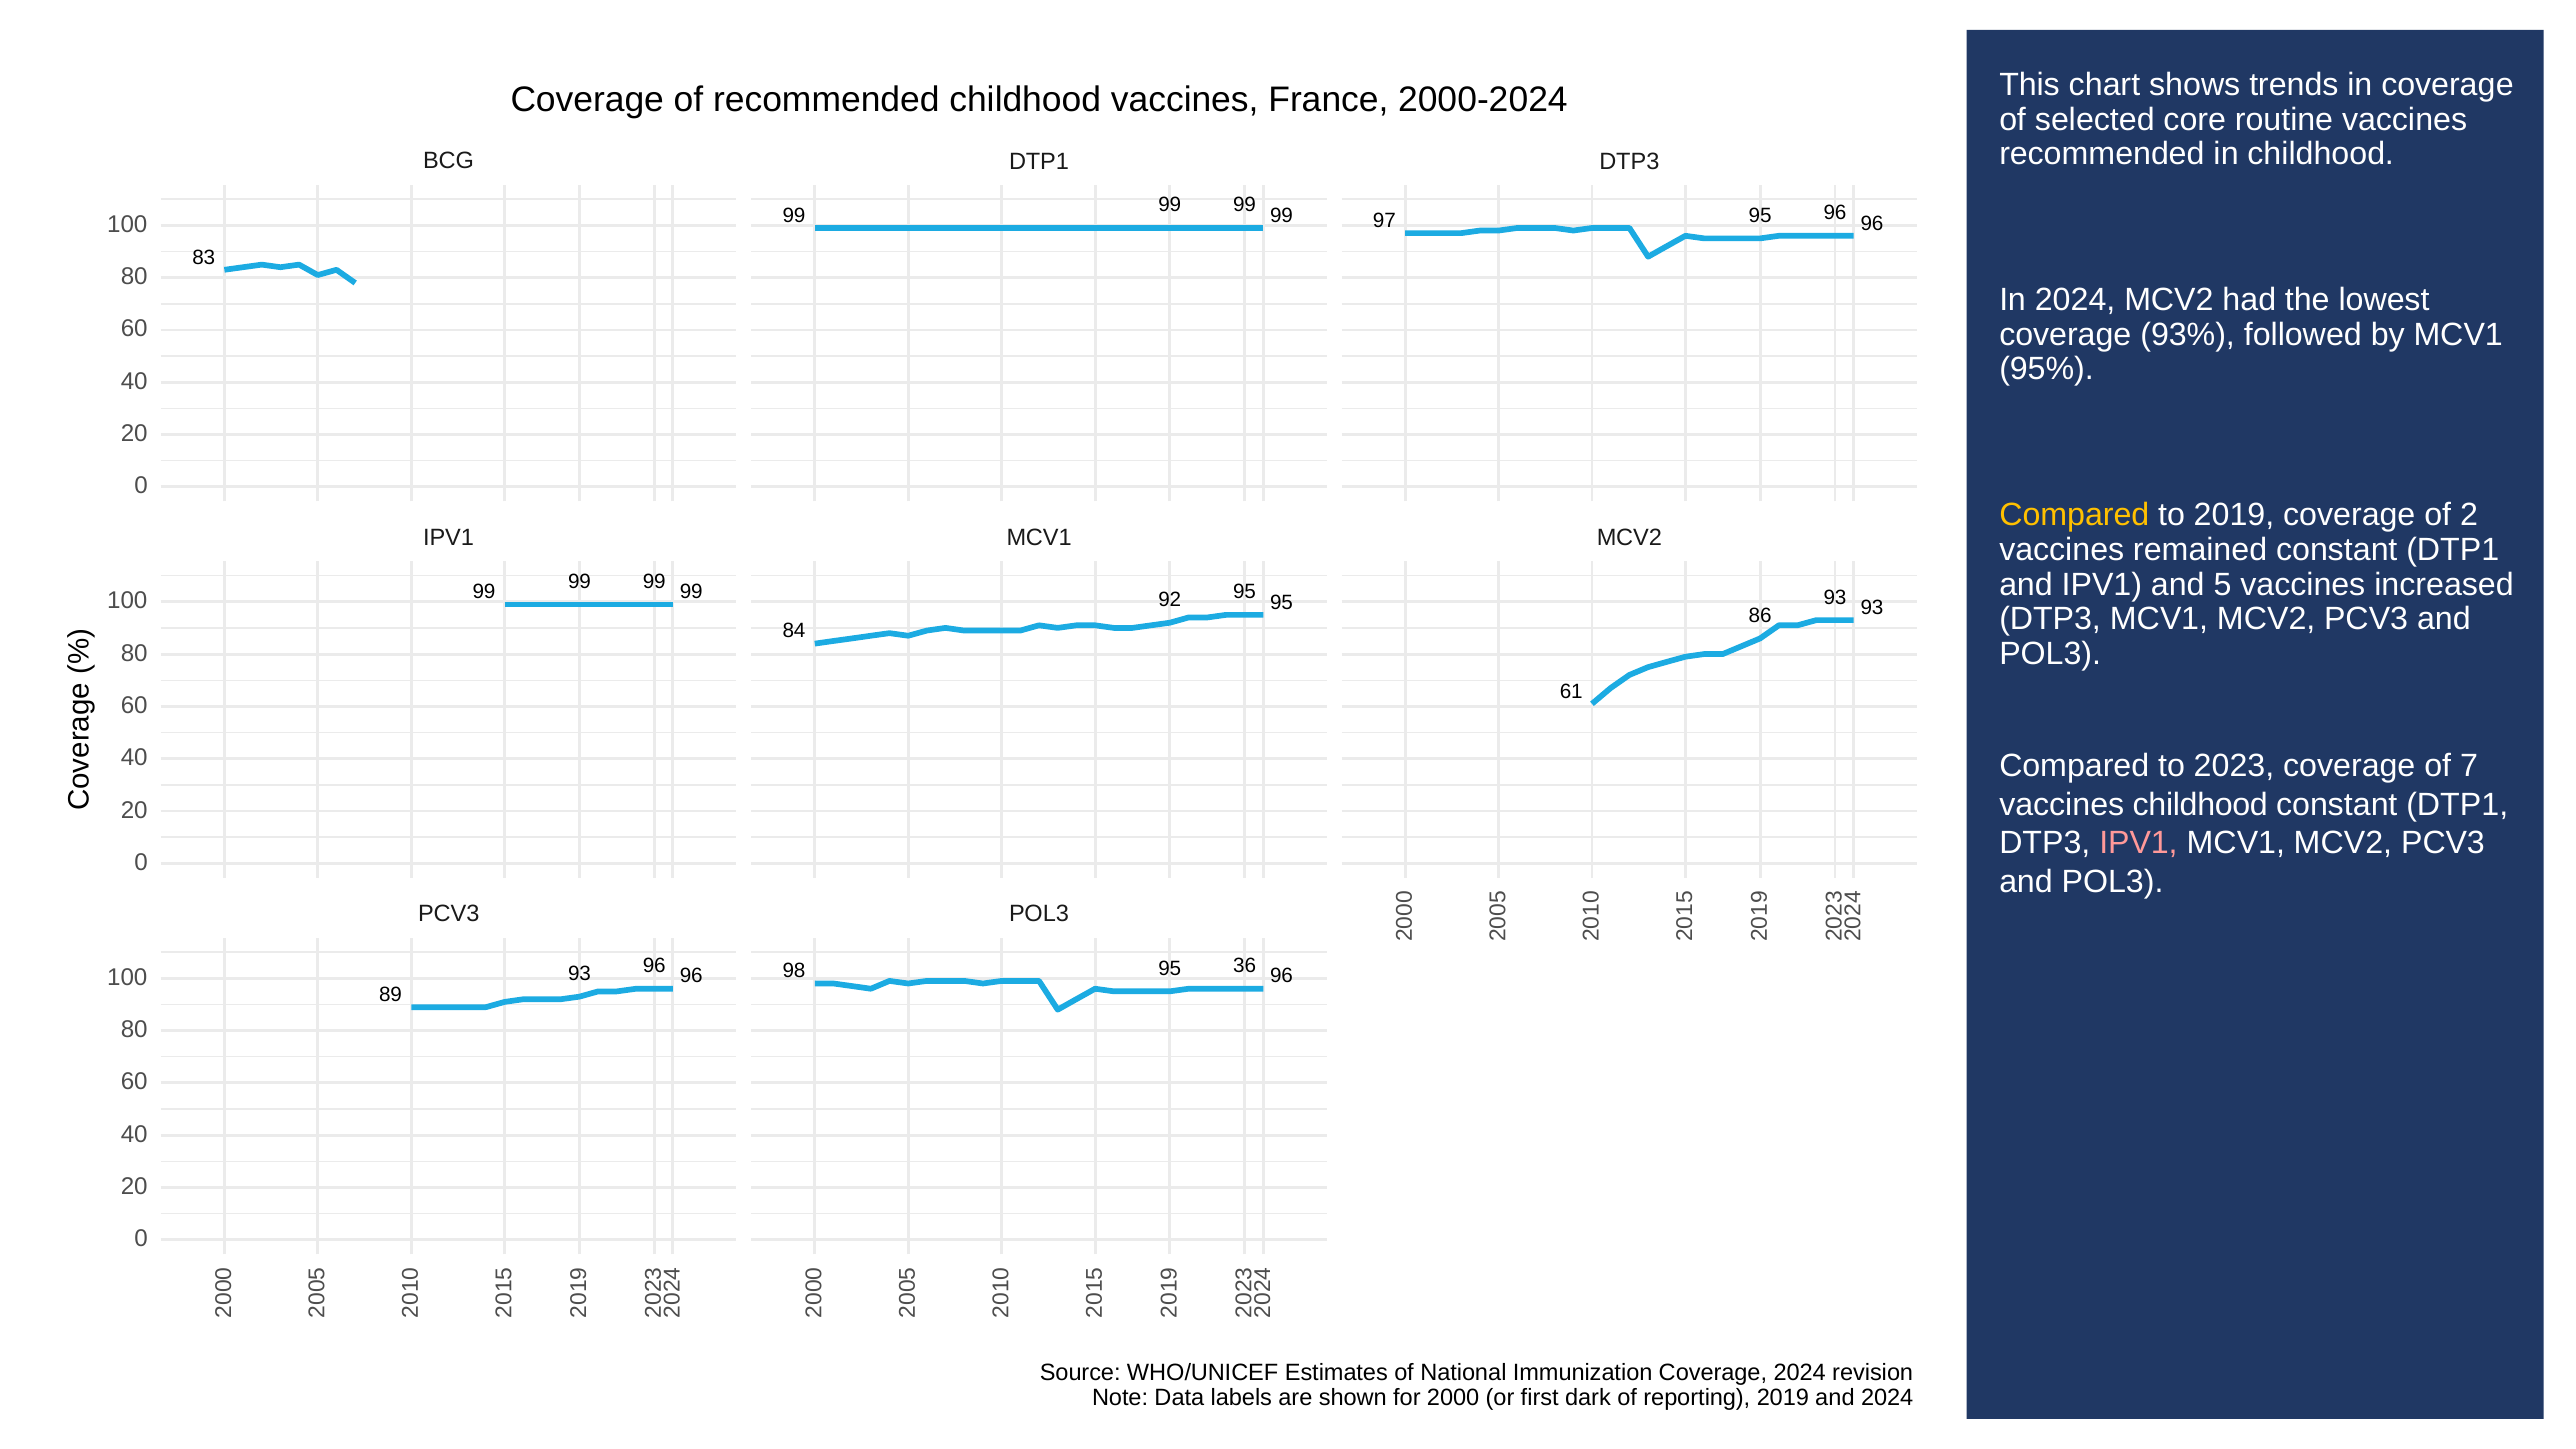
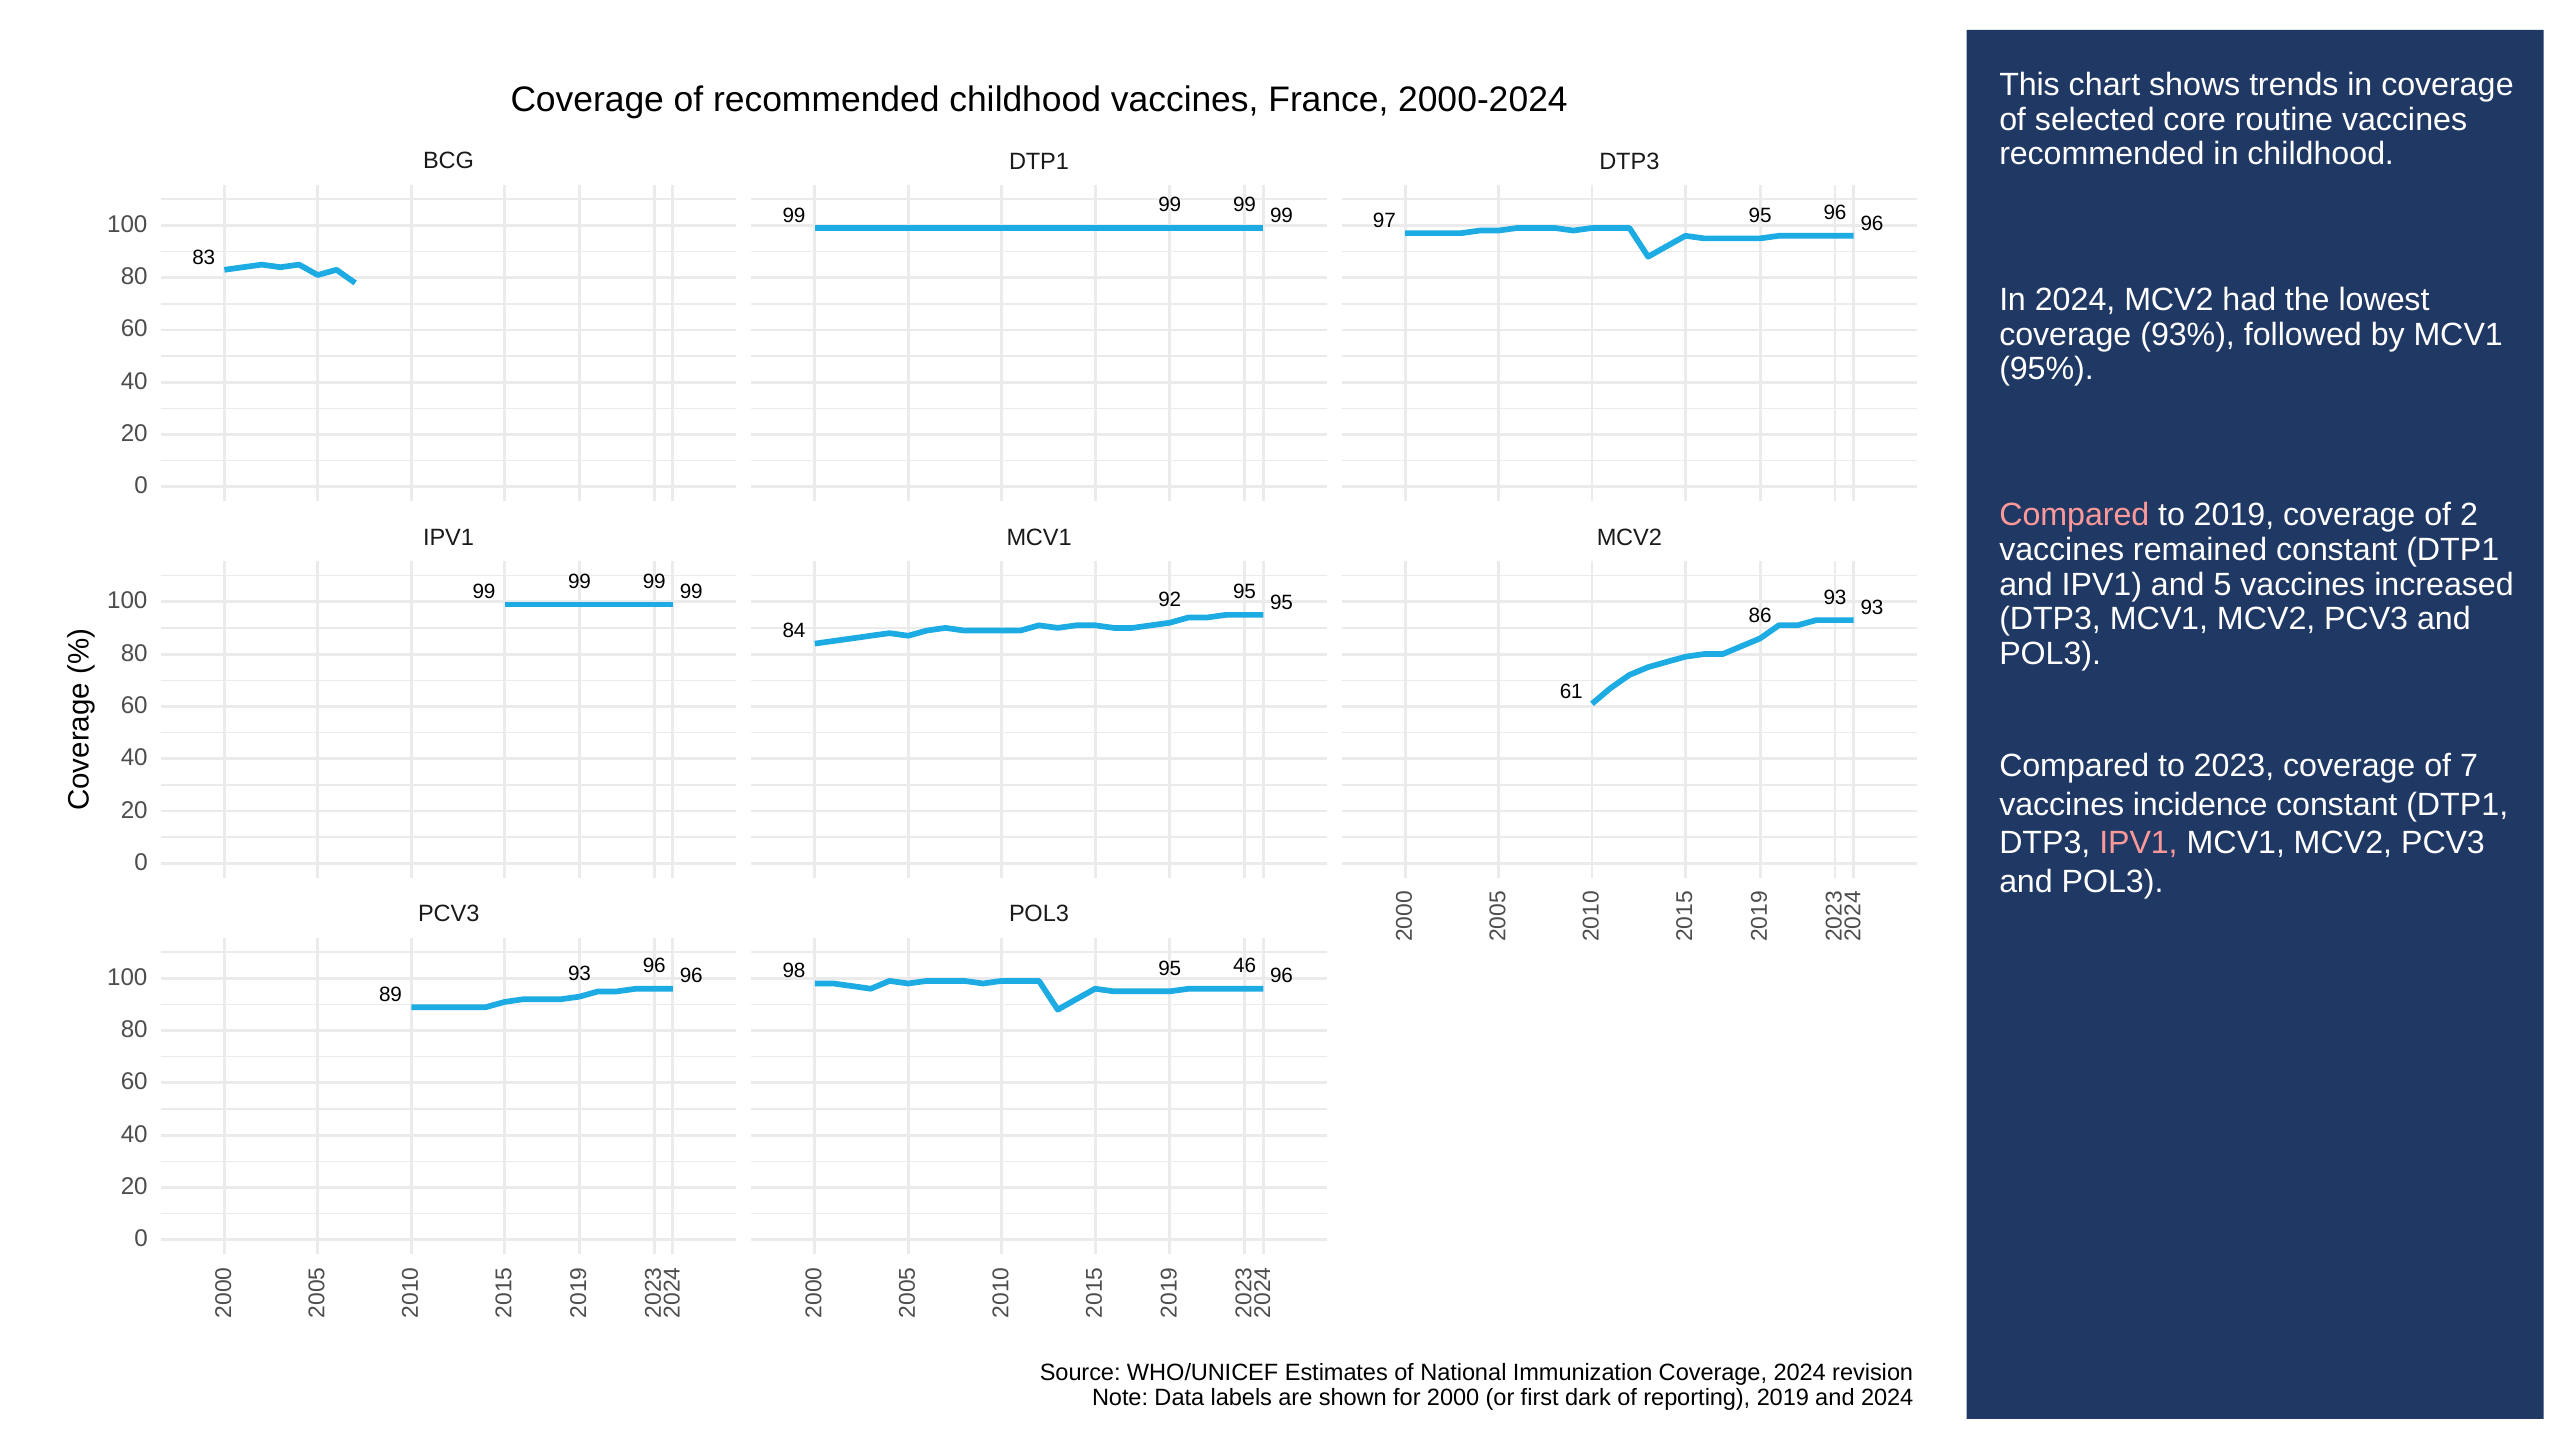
Compared colour: yellow -> pink (2074, 515)
vaccines childhood: childhood -> incidence (2200, 804)
36: 36 -> 46 (1245, 966)
